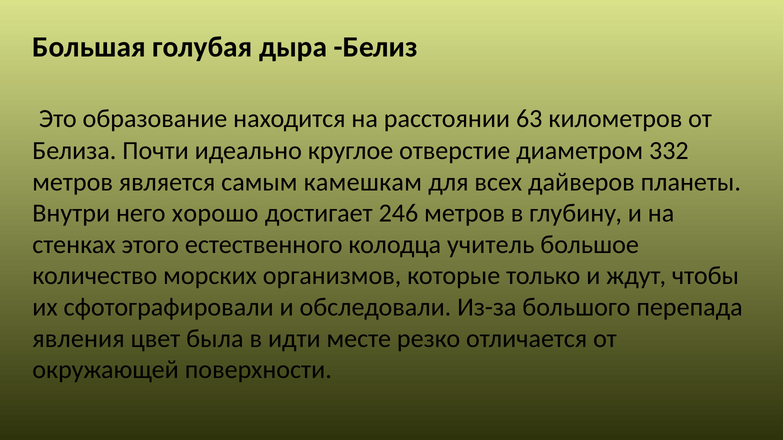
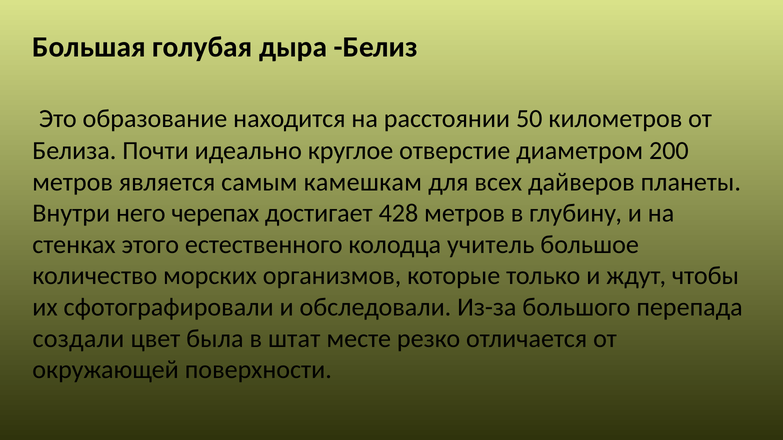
63: 63 -> 50 (529, 119)
332: 332 -> 200 (669, 151)
хорошо: хорошо -> черепах (215, 213)
246: 246 -> 428 (398, 213)
явления: явления -> создали (78, 339)
идти: идти -> штат (294, 339)
